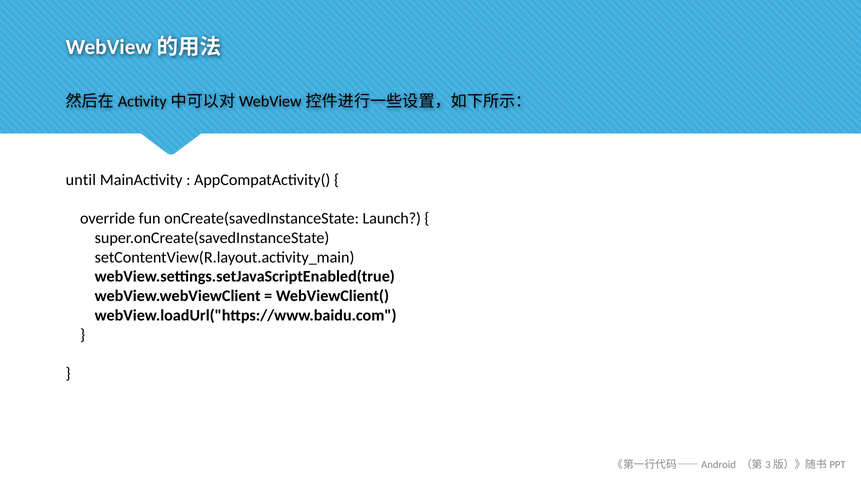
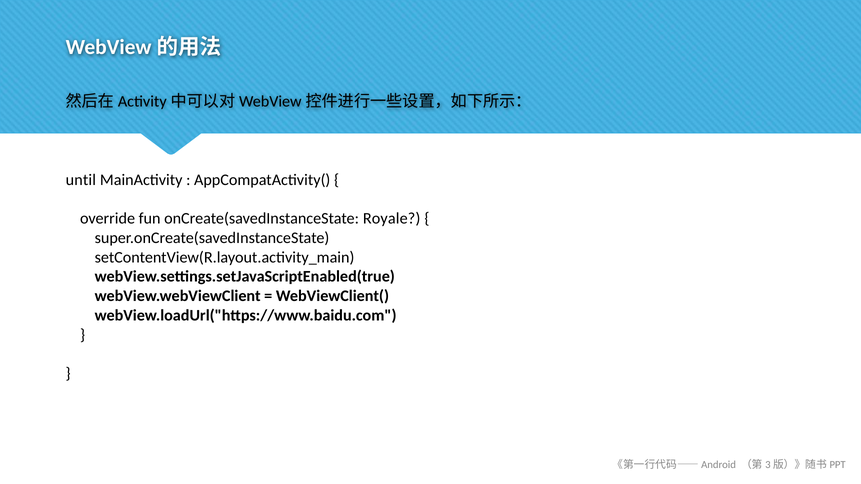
Launch: Launch -> Royale (392, 219)
